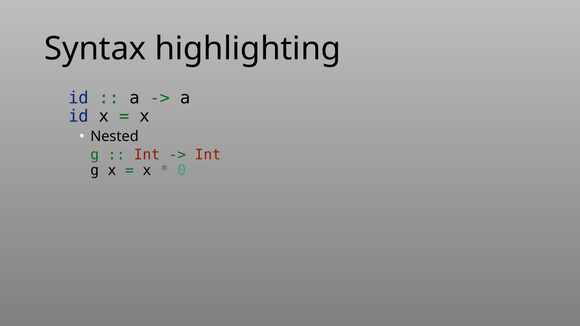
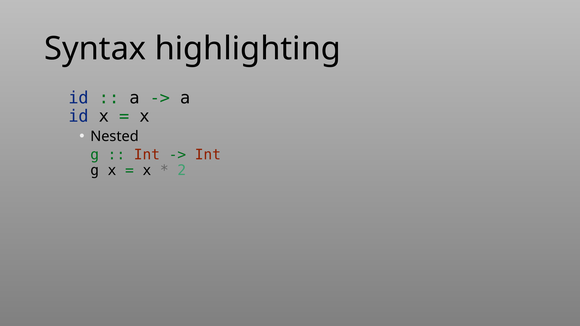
0: 0 -> 2 (182, 171)
